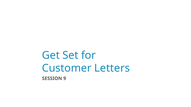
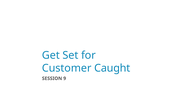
Letters: Letters -> Caught (112, 68)
